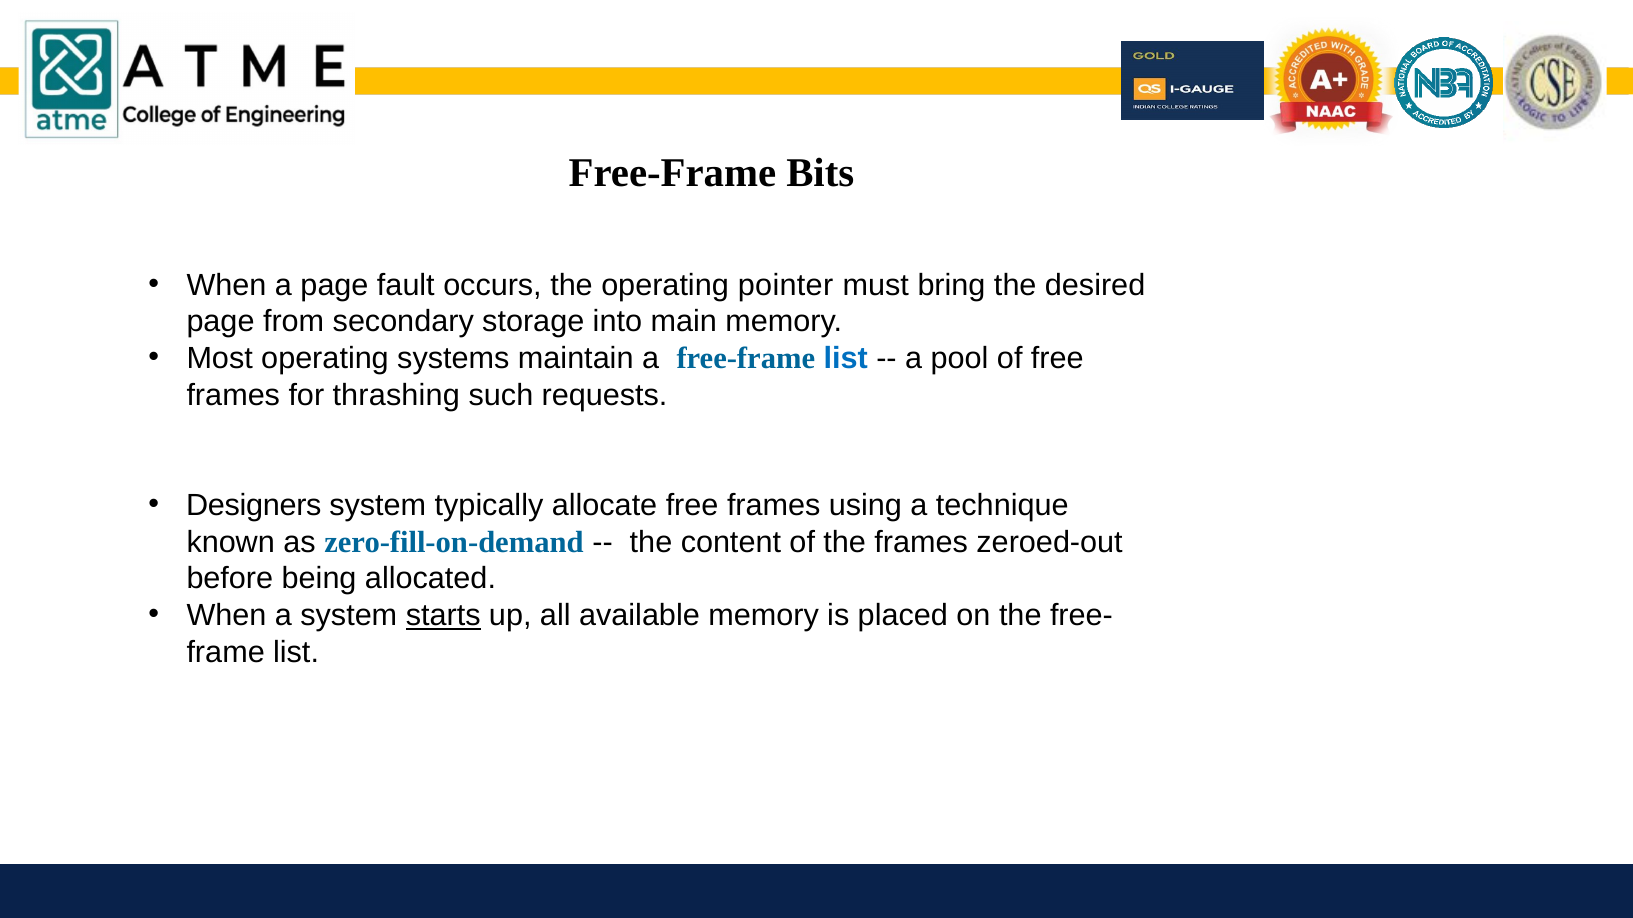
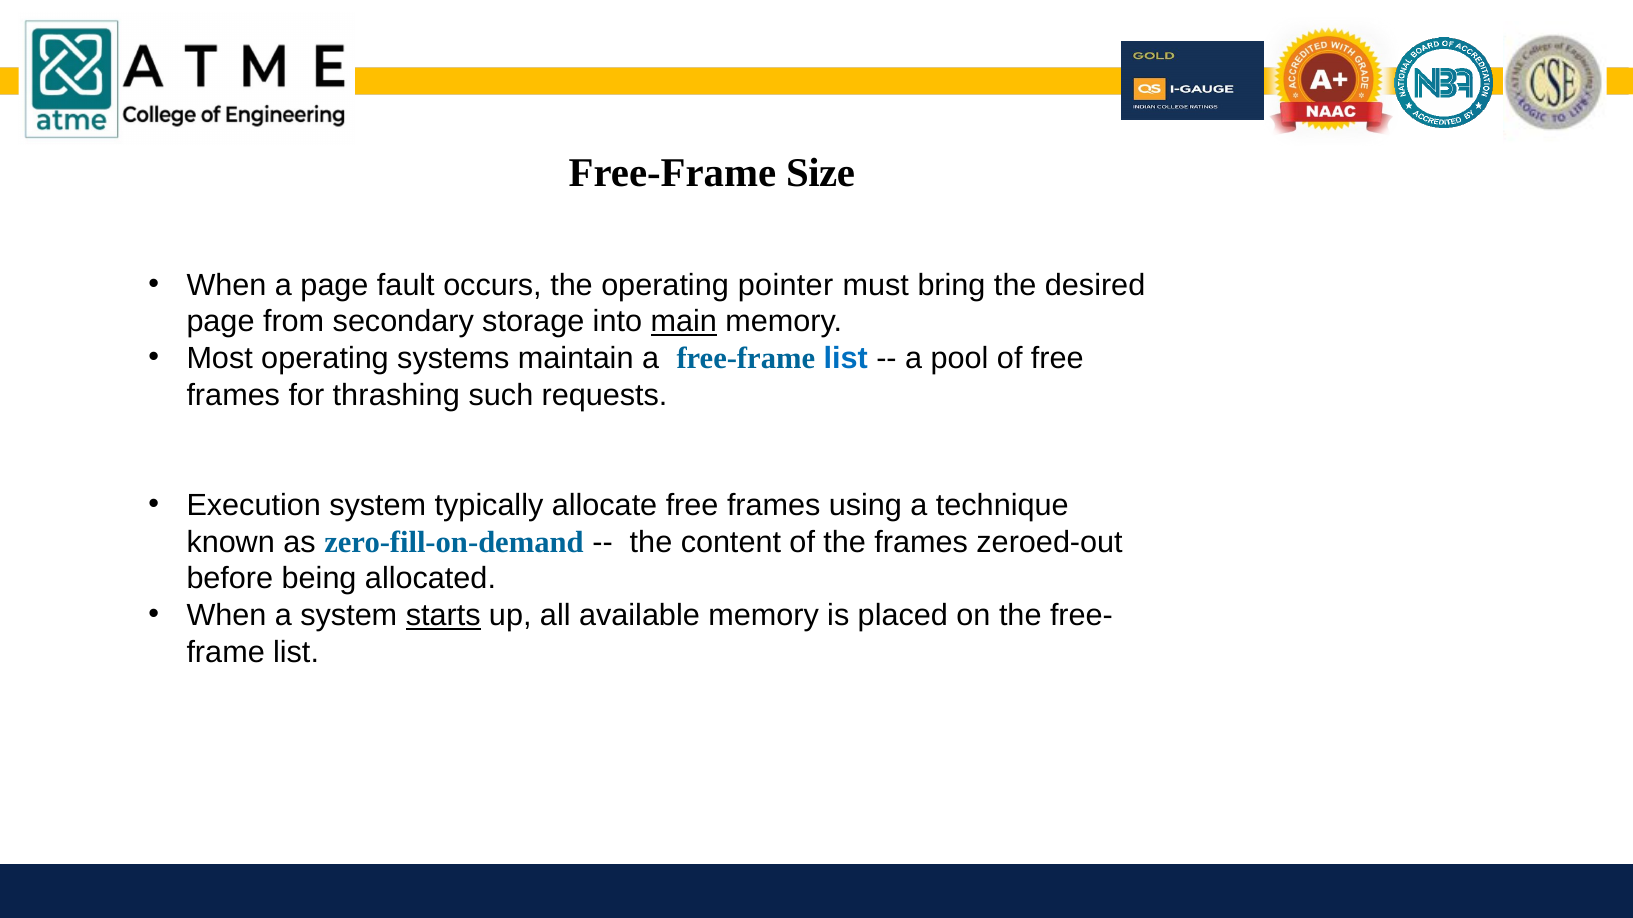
Bits: Bits -> Size (821, 173)
main underline: none -> present (684, 322)
Designers: Designers -> Execution (254, 506)
